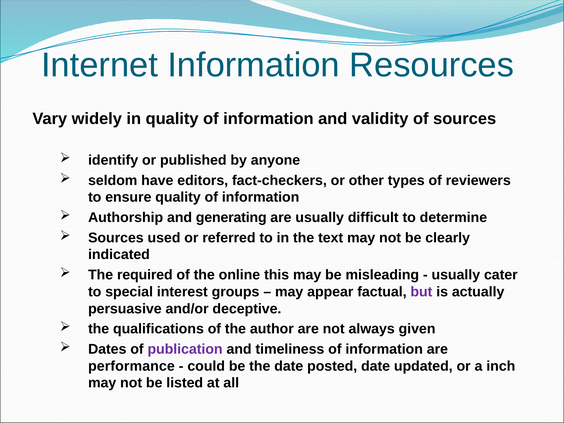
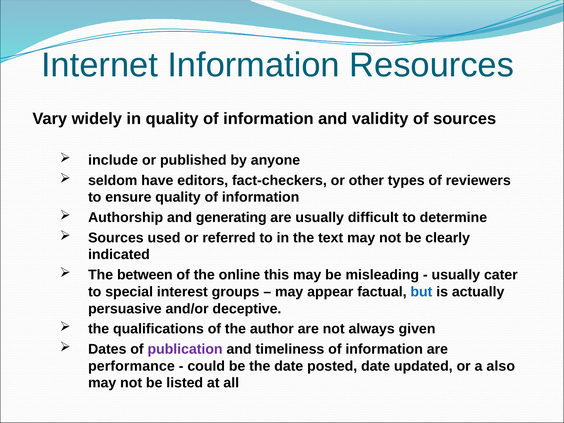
identify: identify -> include (113, 160)
required: required -> between (145, 275)
but colour: purple -> blue (421, 292)
inch: inch -> also (501, 366)
